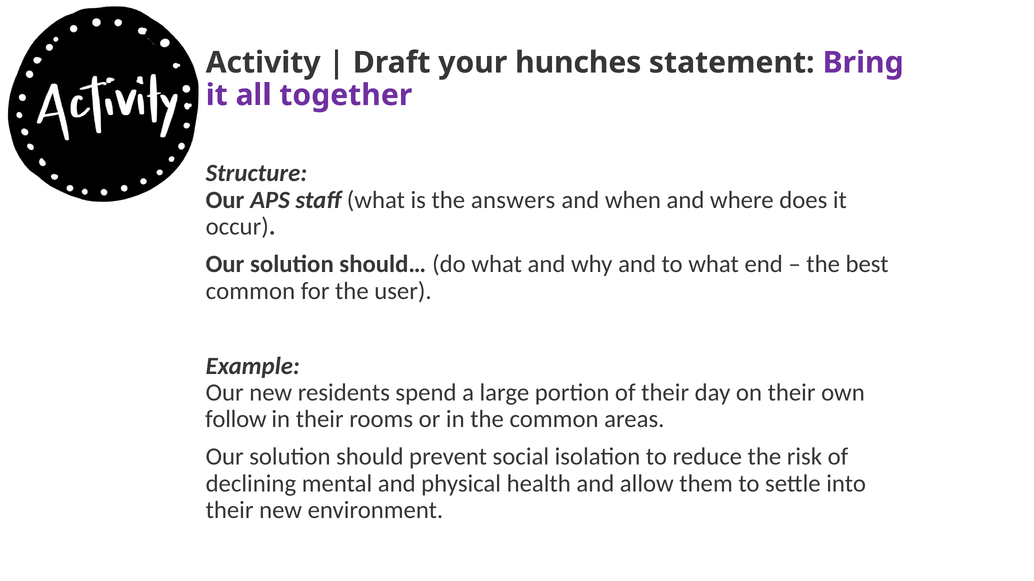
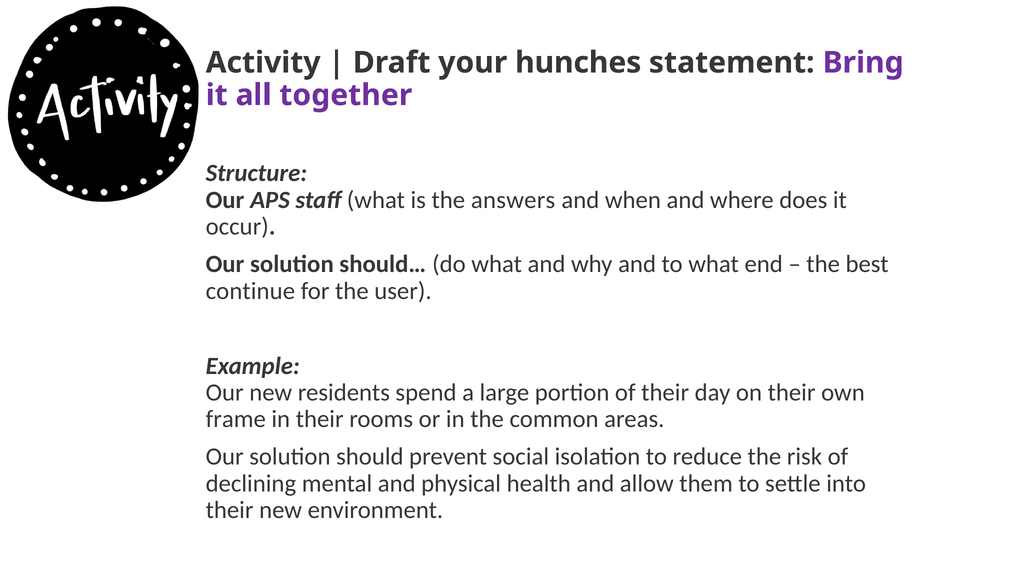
common: common -> continue (250, 291)
follow: follow -> frame (236, 420)
